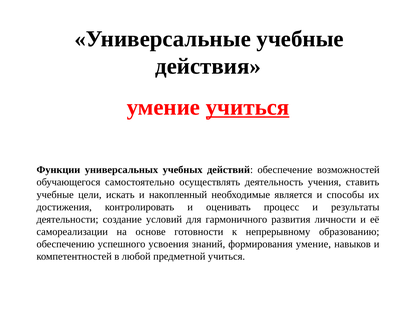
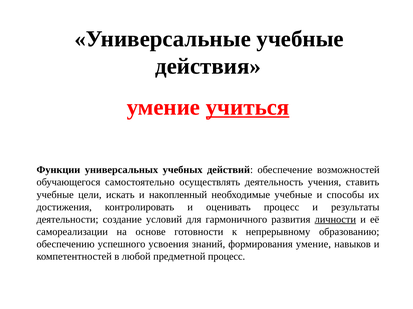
необходимые является: является -> учебные (293, 195)
личности underline: none -> present (335, 220)
предметной учиться: учиться -> процесс (227, 257)
